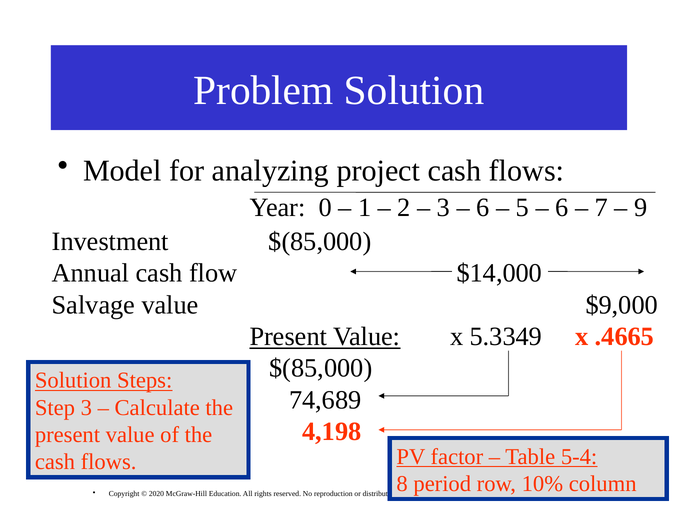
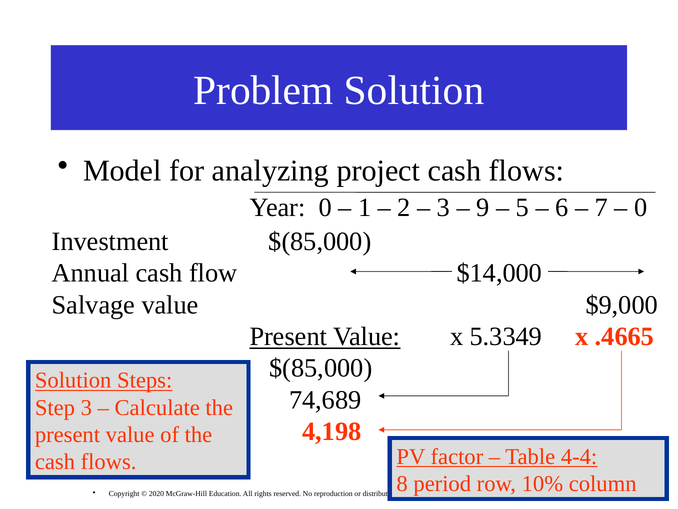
6: 6 -> 9 (483, 207)
9: 9 -> 0 (641, 207)
5-4: 5-4 -> 4-4 (579, 456)
